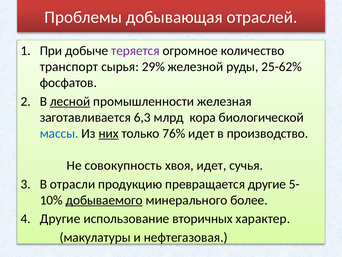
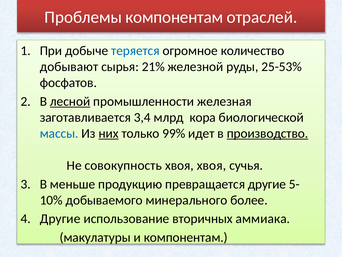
Проблемы добывающая: добывающая -> компонентам (174, 17)
теряется colour: purple -> blue (135, 51)
транспорт: транспорт -> добывают (69, 67)
29%: 29% -> 21% (153, 67)
25-62%: 25-62% -> 25-53% (282, 67)
6,3: 6,3 -> 3,4 (142, 117)
76%: 76% -> 99% (174, 133)
производство underline: none -> present (267, 133)
хвоя идет: идет -> хвоя (211, 165)
отрасли: отрасли -> меньше (73, 184)
добываемого underline: present -> none (104, 200)
характер: характер -> аммиака (263, 218)
и нефтегазовая: нефтегазовая -> компонентам (186, 237)
